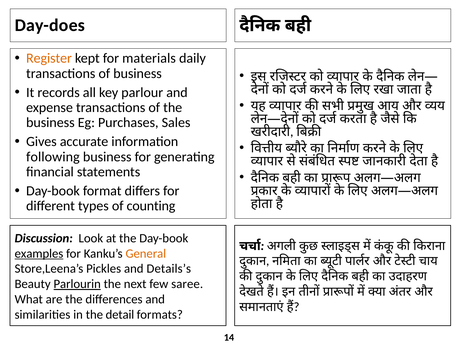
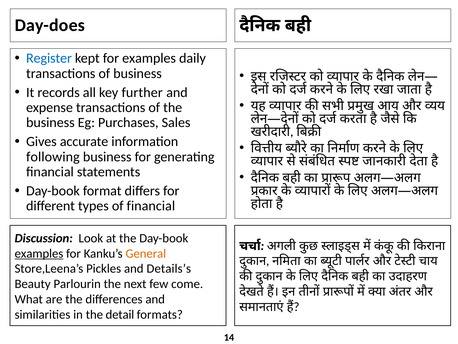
Register colour: orange -> blue (49, 58)
for materials: materials -> examples (149, 58)
parlour: parlour -> further (142, 92)
of counting: counting -> financial (151, 206)
Parlourin underline: present -> none (77, 284)
saree: saree -> come (187, 284)
